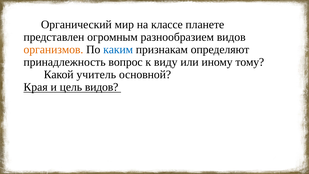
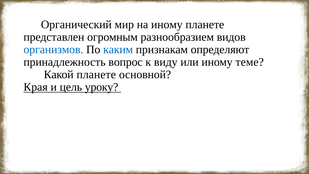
на классе: классе -> иному (167, 24)
организмов colour: orange -> blue (53, 49)
тому: тому -> теме (250, 62)
Какой учитель: учитель -> планете (96, 75)
цель видов: видов -> уроку (102, 87)
